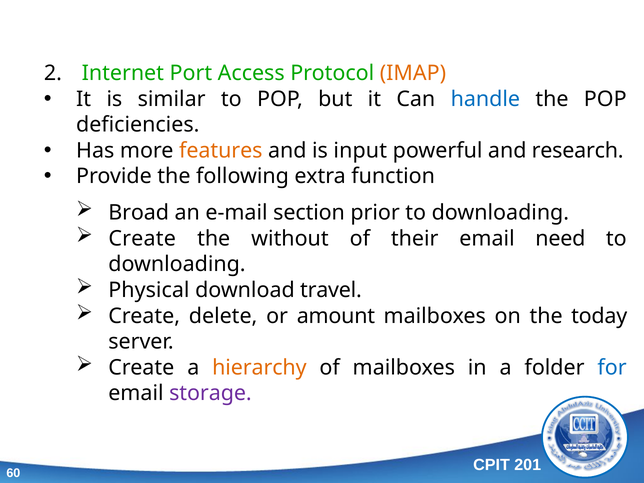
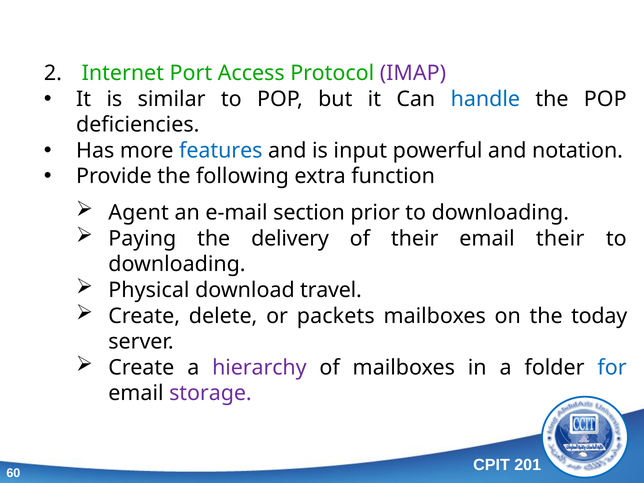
IMAP colour: orange -> purple (413, 73)
features colour: orange -> blue (221, 151)
research: research -> notation (578, 151)
Broad: Broad -> Agent (139, 213)
Create: Create -> Paying (142, 239)
without: without -> delivery (290, 239)
email need: need -> their (560, 239)
amount: amount -> packets (336, 316)
hierarchy colour: orange -> purple (259, 367)
